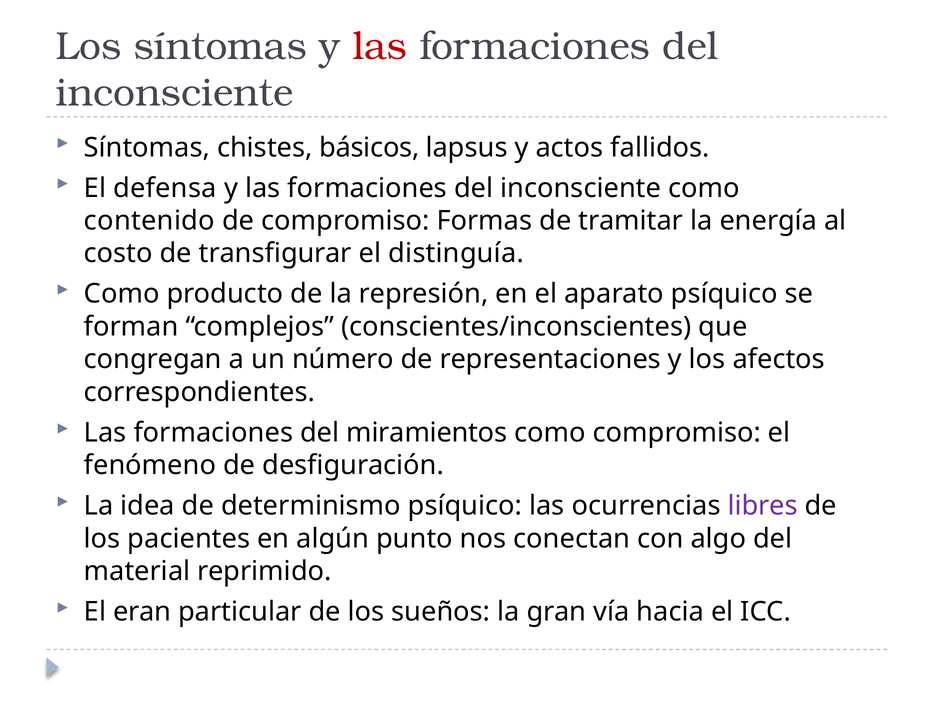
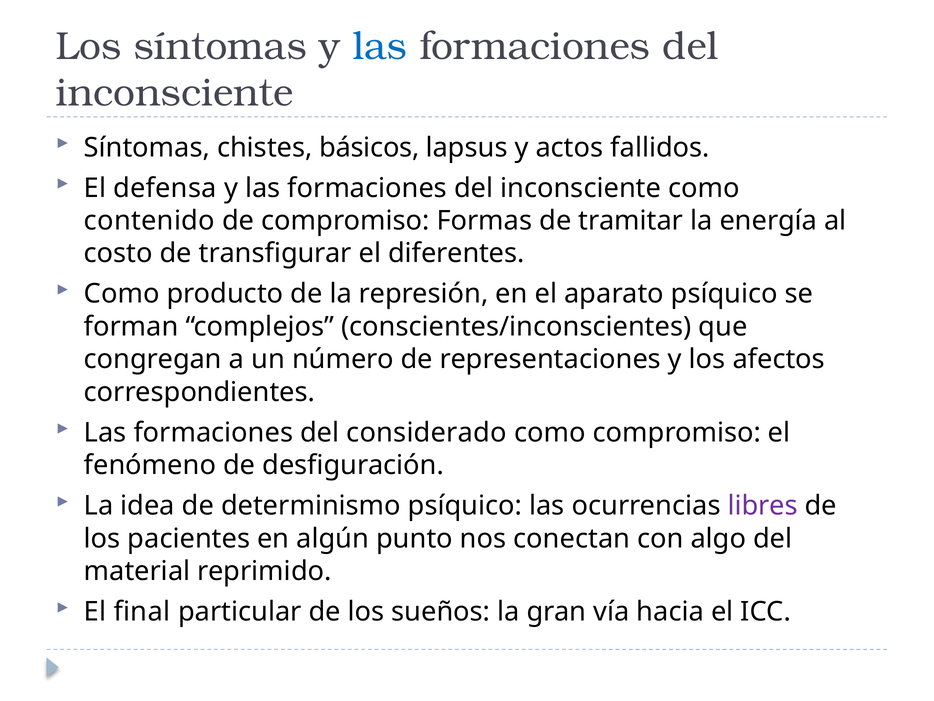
las colour: red -> blue (380, 46)
distinguía: distinguía -> diferentes (456, 253)
miramientos: miramientos -> considerado (427, 432)
eran: eran -> final (142, 611)
